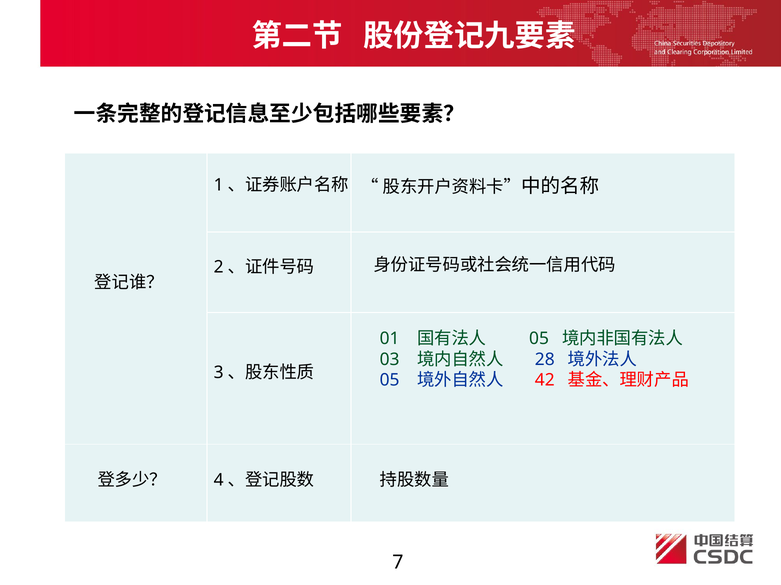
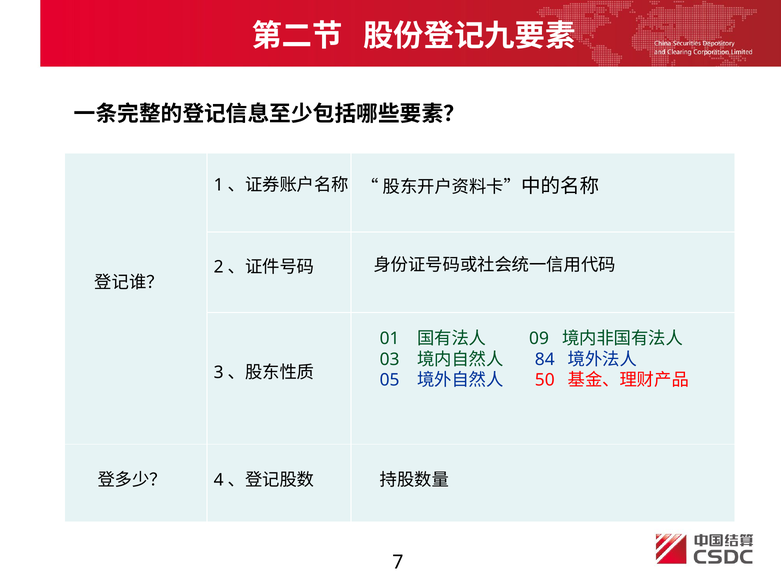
05: 05 -> 09 (539, 339)
28: 28 -> 84 (545, 360)
42: 42 -> 50 (545, 381)
